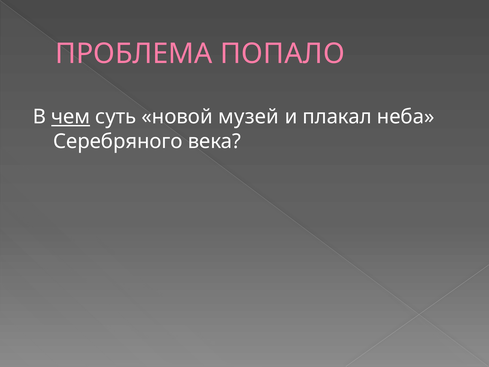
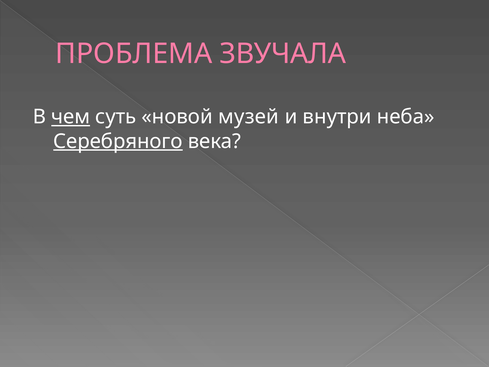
ПОПАЛО: ПОПАЛО -> ЗВУЧАЛА (283, 54)
плакал: плакал -> внутри (337, 117)
Серебряного underline: none -> present (118, 141)
